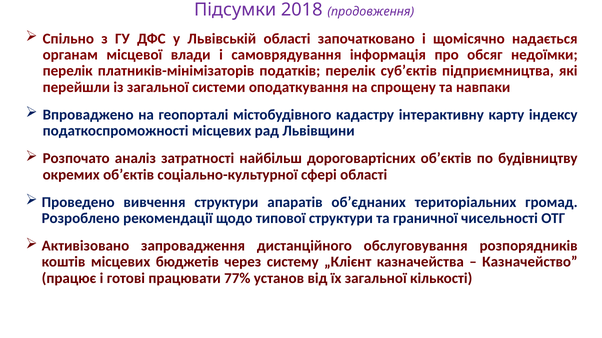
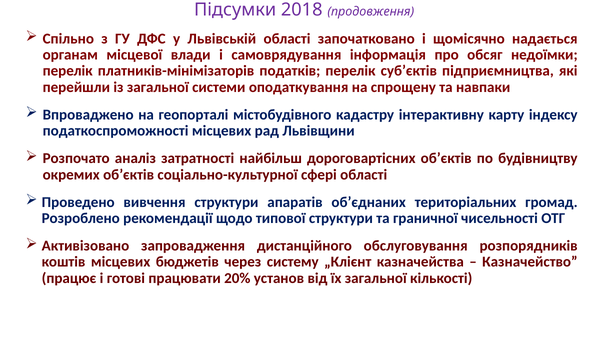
77%: 77% -> 20% (237, 279)
